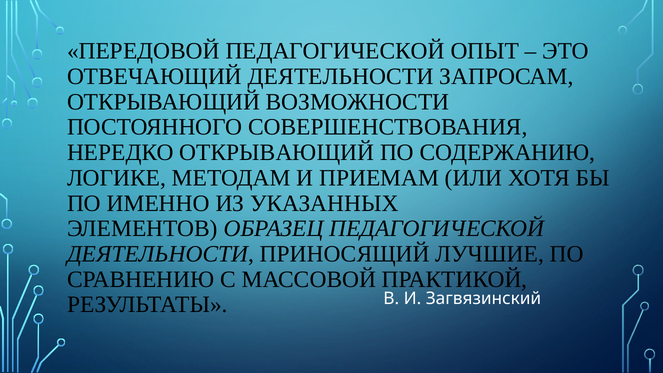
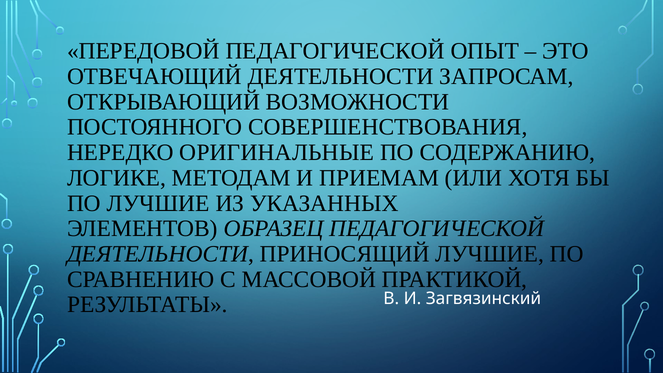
НЕРЕДКО ОТКРЫВАЮЩИЙ: ОТКРЫВАЮЩИЙ -> ОРИГИНАЛЬНЫЕ (277, 153)
ПО ИМЕННО: ИМЕННО -> ЛУЧШИЕ (158, 203)
